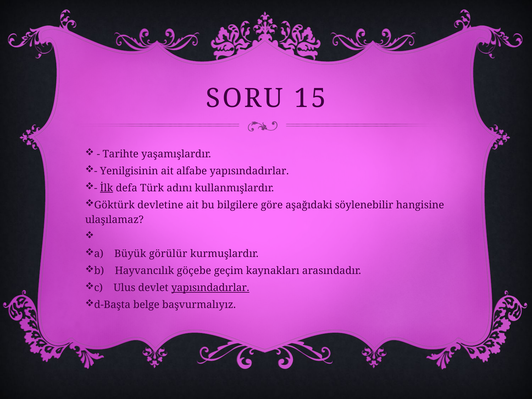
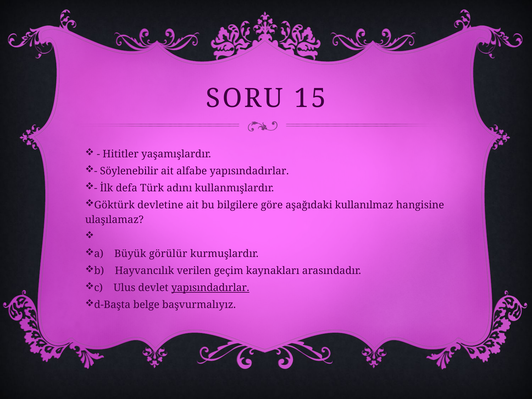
Tarihte: Tarihte -> Hititler (121, 154)
Yenilgisinin: Yenilgisinin -> Söylenebilir (129, 171)
İlk underline: present -> none (107, 188)
söylenebilir: söylenebilir -> kullanılmaz (364, 205)
göçebe: göçebe -> verilen (194, 271)
